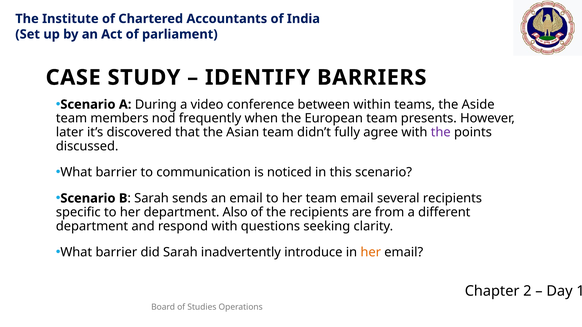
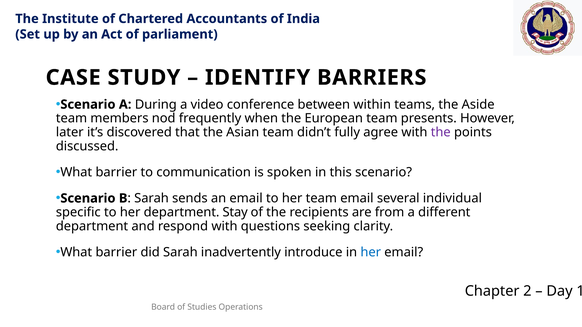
noticed: noticed -> spoken (289, 172)
several recipients: recipients -> individual (452, 199)
Also: Also -> Stay (235, 212)
her colour: orange -> blue (371, 252)
